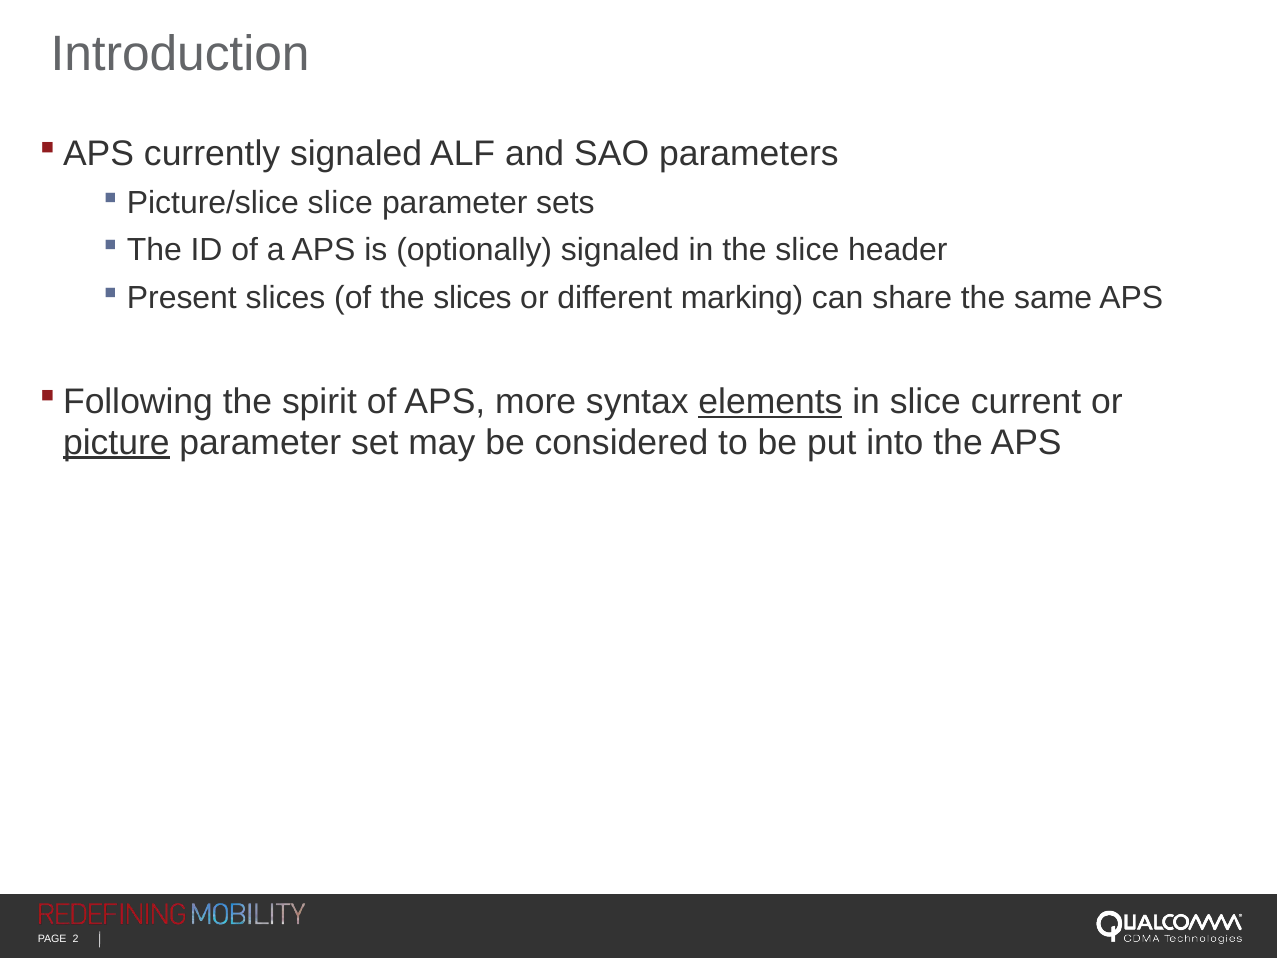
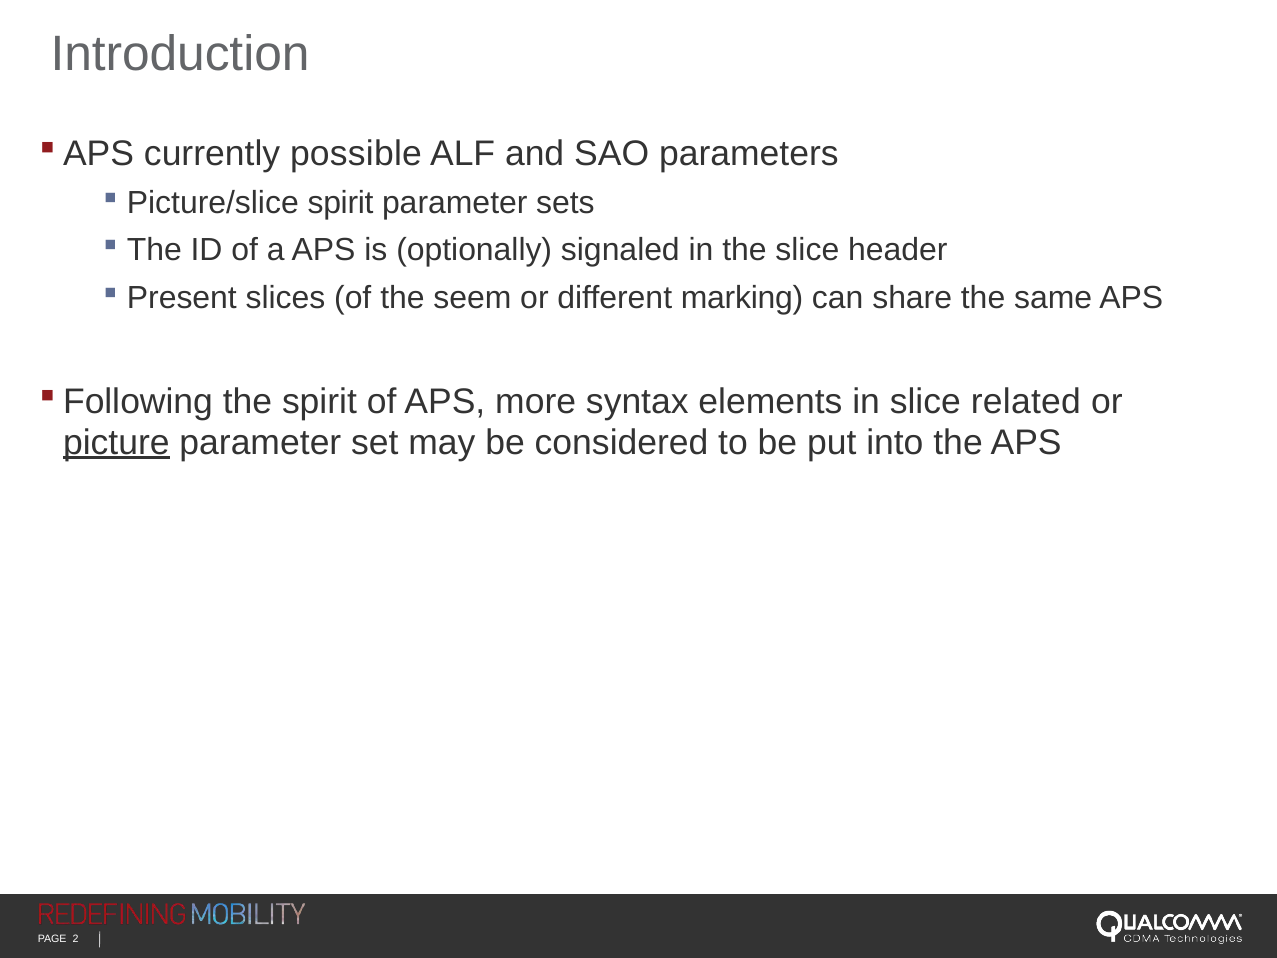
currently signaled: signaled -> possible (356, 153)
Picture/slice slice: slice -> spirit (341, 203)
the slices: slices -> seem (472, 298)
elements underline: present -> none (770, 402)
current: current -> related (1026, 402)
